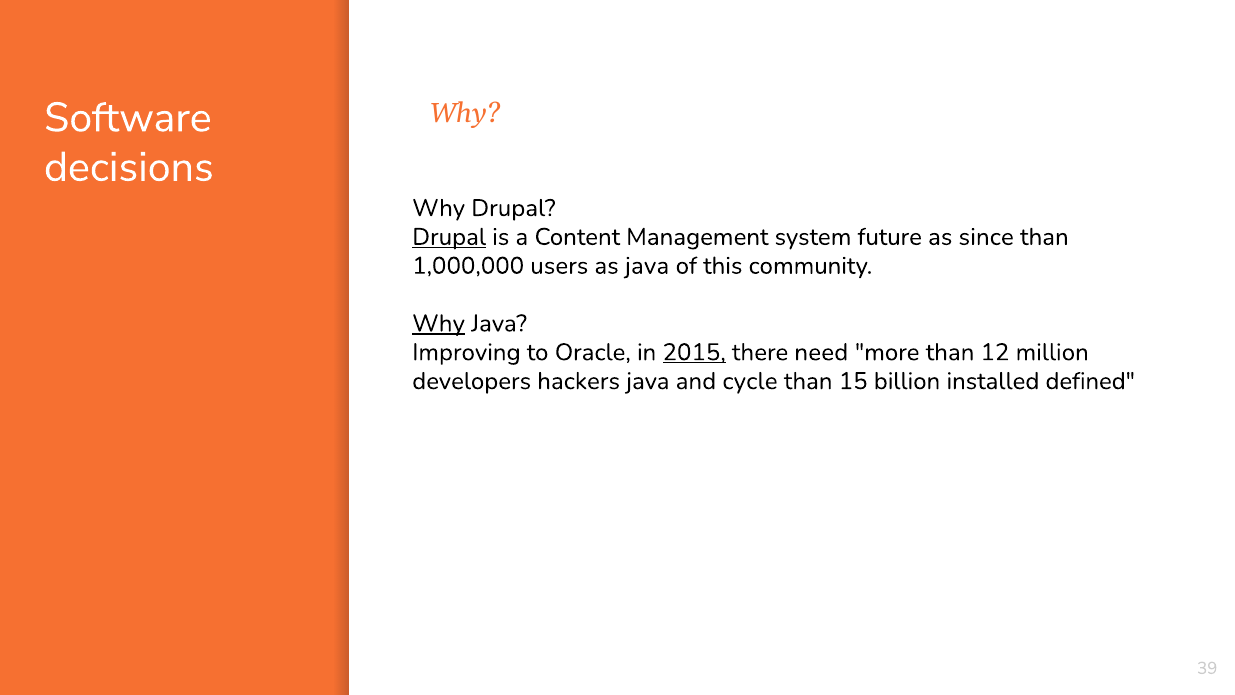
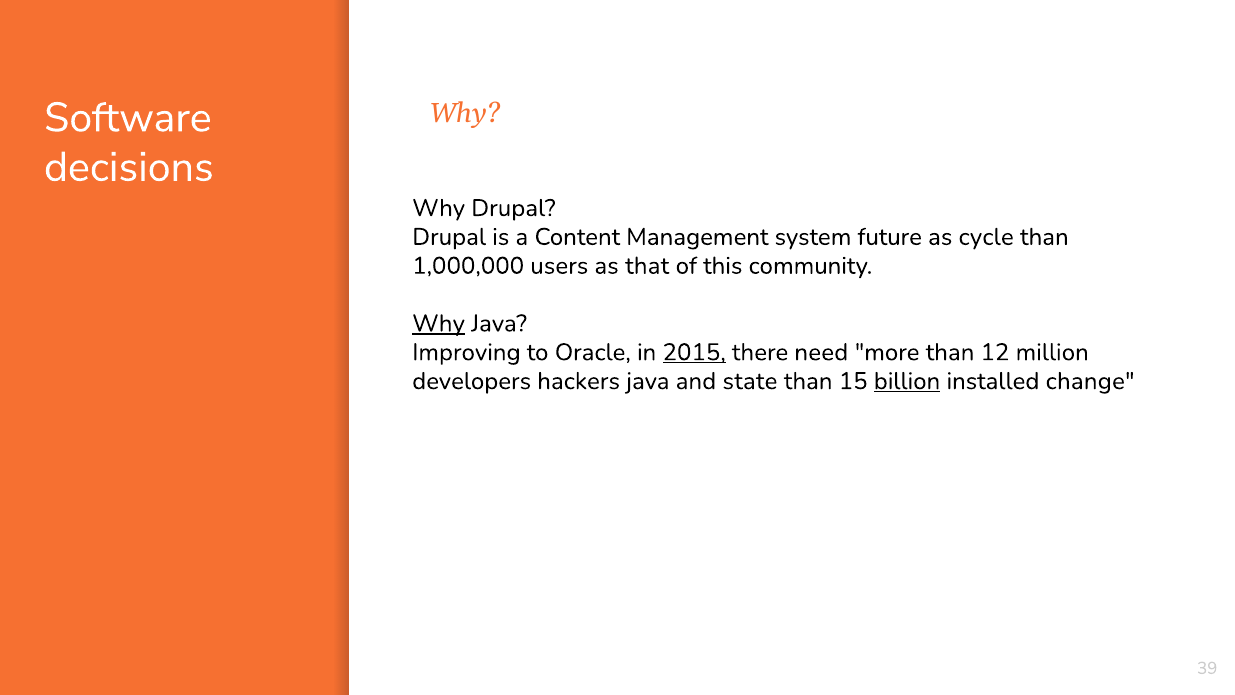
Drupal underline: present -> none (449, 237)
since: since -> cycle (986, 237)
as java: java -> that (647, 266)
cycle: cycle -> state (750, 381)
billion underline: none -> present (907, 381)
defined: defined -> change (1090, 381)
